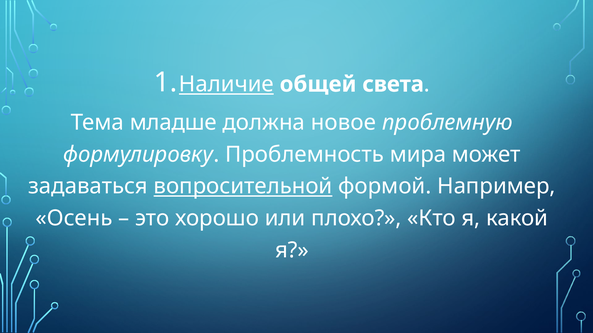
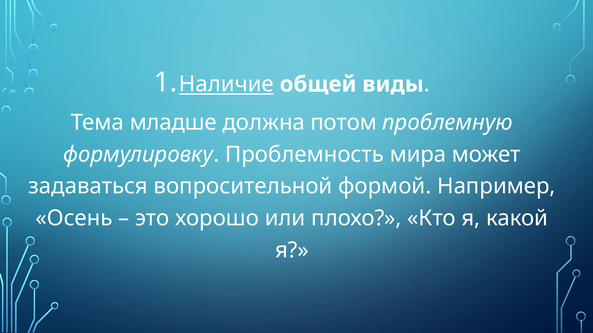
света: света -> виды (393, 84)
новое: новое -> потом (344, 123)
вопросительной underline: present -> none (243, 187)
